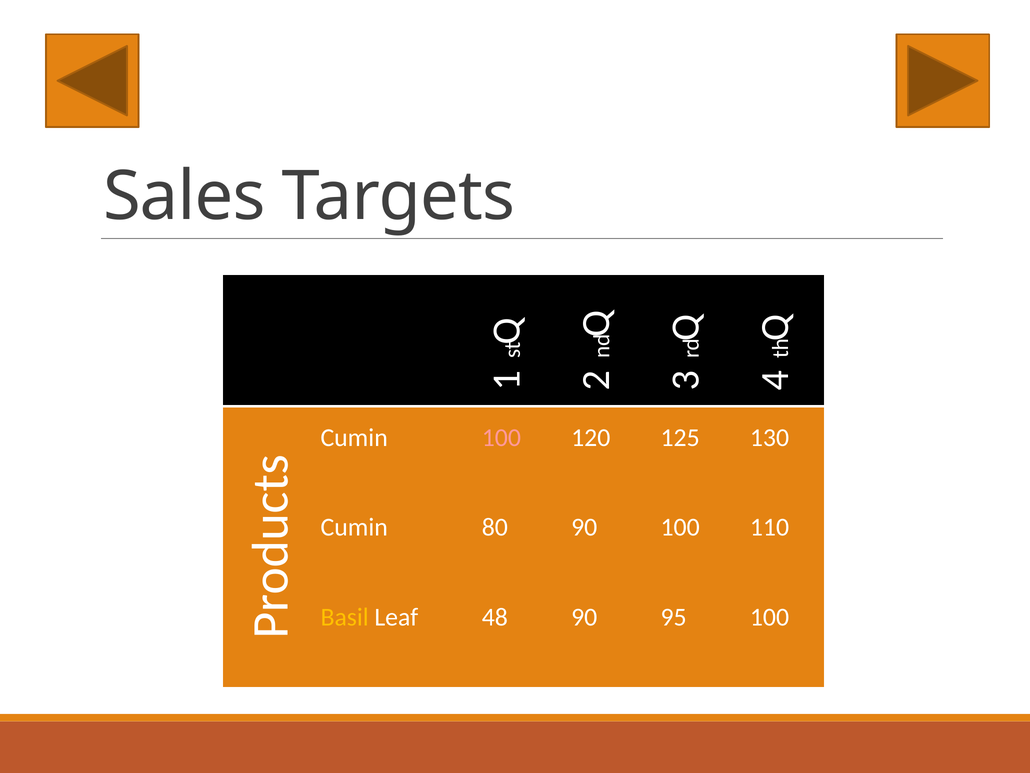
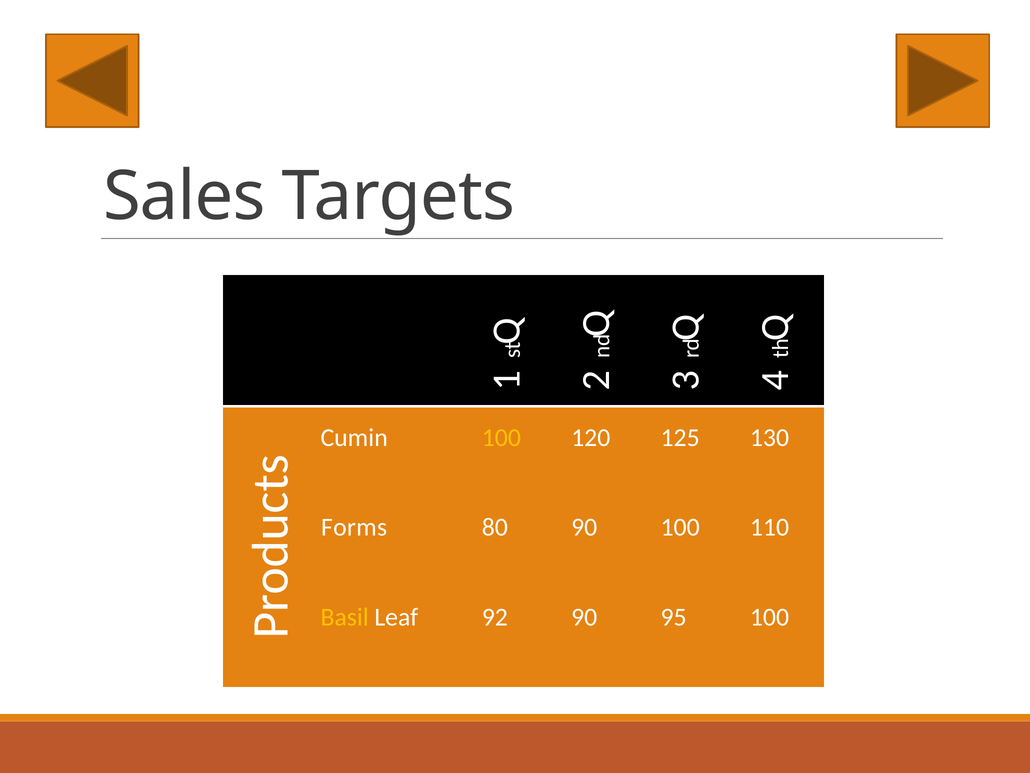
100 colour: pink -> yellow (501, 437)
Cumin: Cumin -> Forms (354, 527)
48: 48 -> 92 (495, 617)
